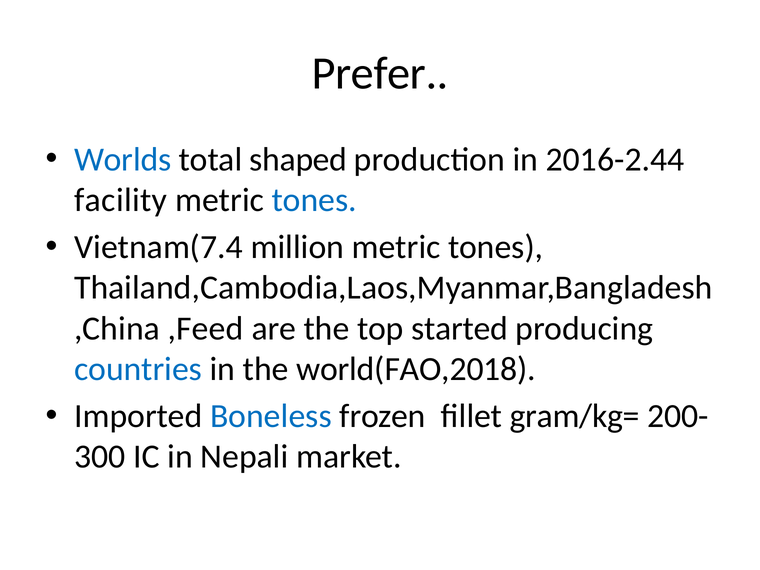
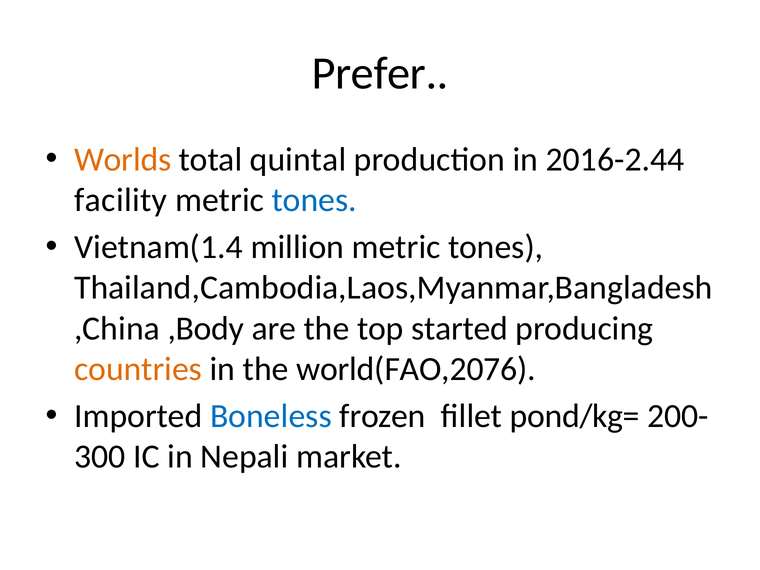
Worlds colour: blue -> orange (123, 159)
shaped: shaped -> quintal (298, 159)
Vietnam(7.4: Vietnam(7.4 -> Vietnam(1.4 (159, 247)
,Feed: ,Feed -> ,Body (206, 328)
countries colour: blue -> orange (138, 369)
world(FAO,2018: world(FAO,2018 -> world(FAO,2076 (416, 369)
gram/kg=: gram/kg= -> pond/kg= (575, 416)
